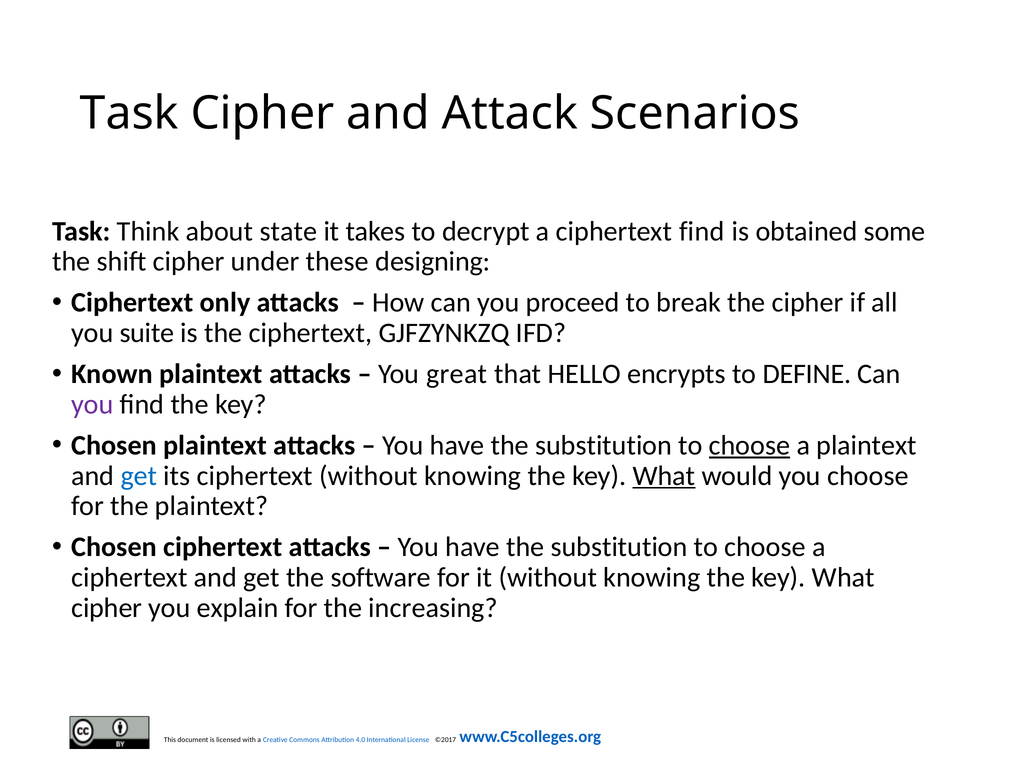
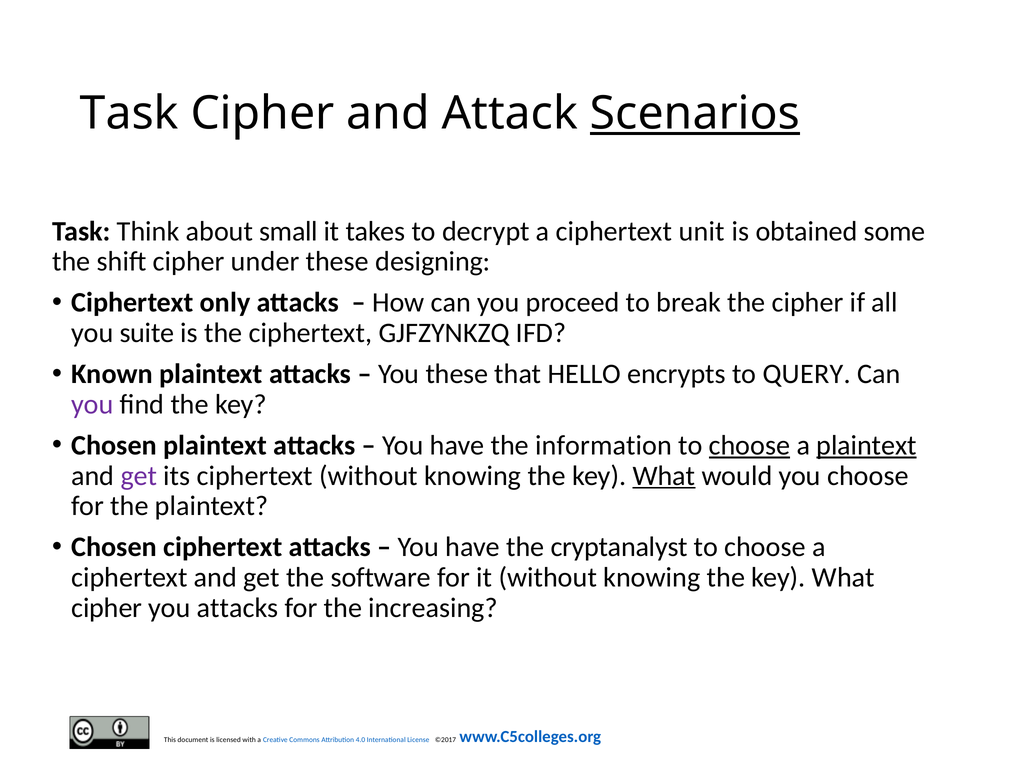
Scenarios underline: none -> present (695, 114)
state: state -> small (289, 231)
ciphertext find: find -> unit (702, 231)
You great: great -> these (457, 374)
DEFINE: DEFINE -> QUERY (807, 374)
substitution: substitution -> information (604, 445)
plaintext underline: none -> present (867, 445)
get colour: blue -> purple (139, 476)
substitution: substitution -> cryptanalyst (619, 547)
you explain: explain -> attacks (238, 608)
